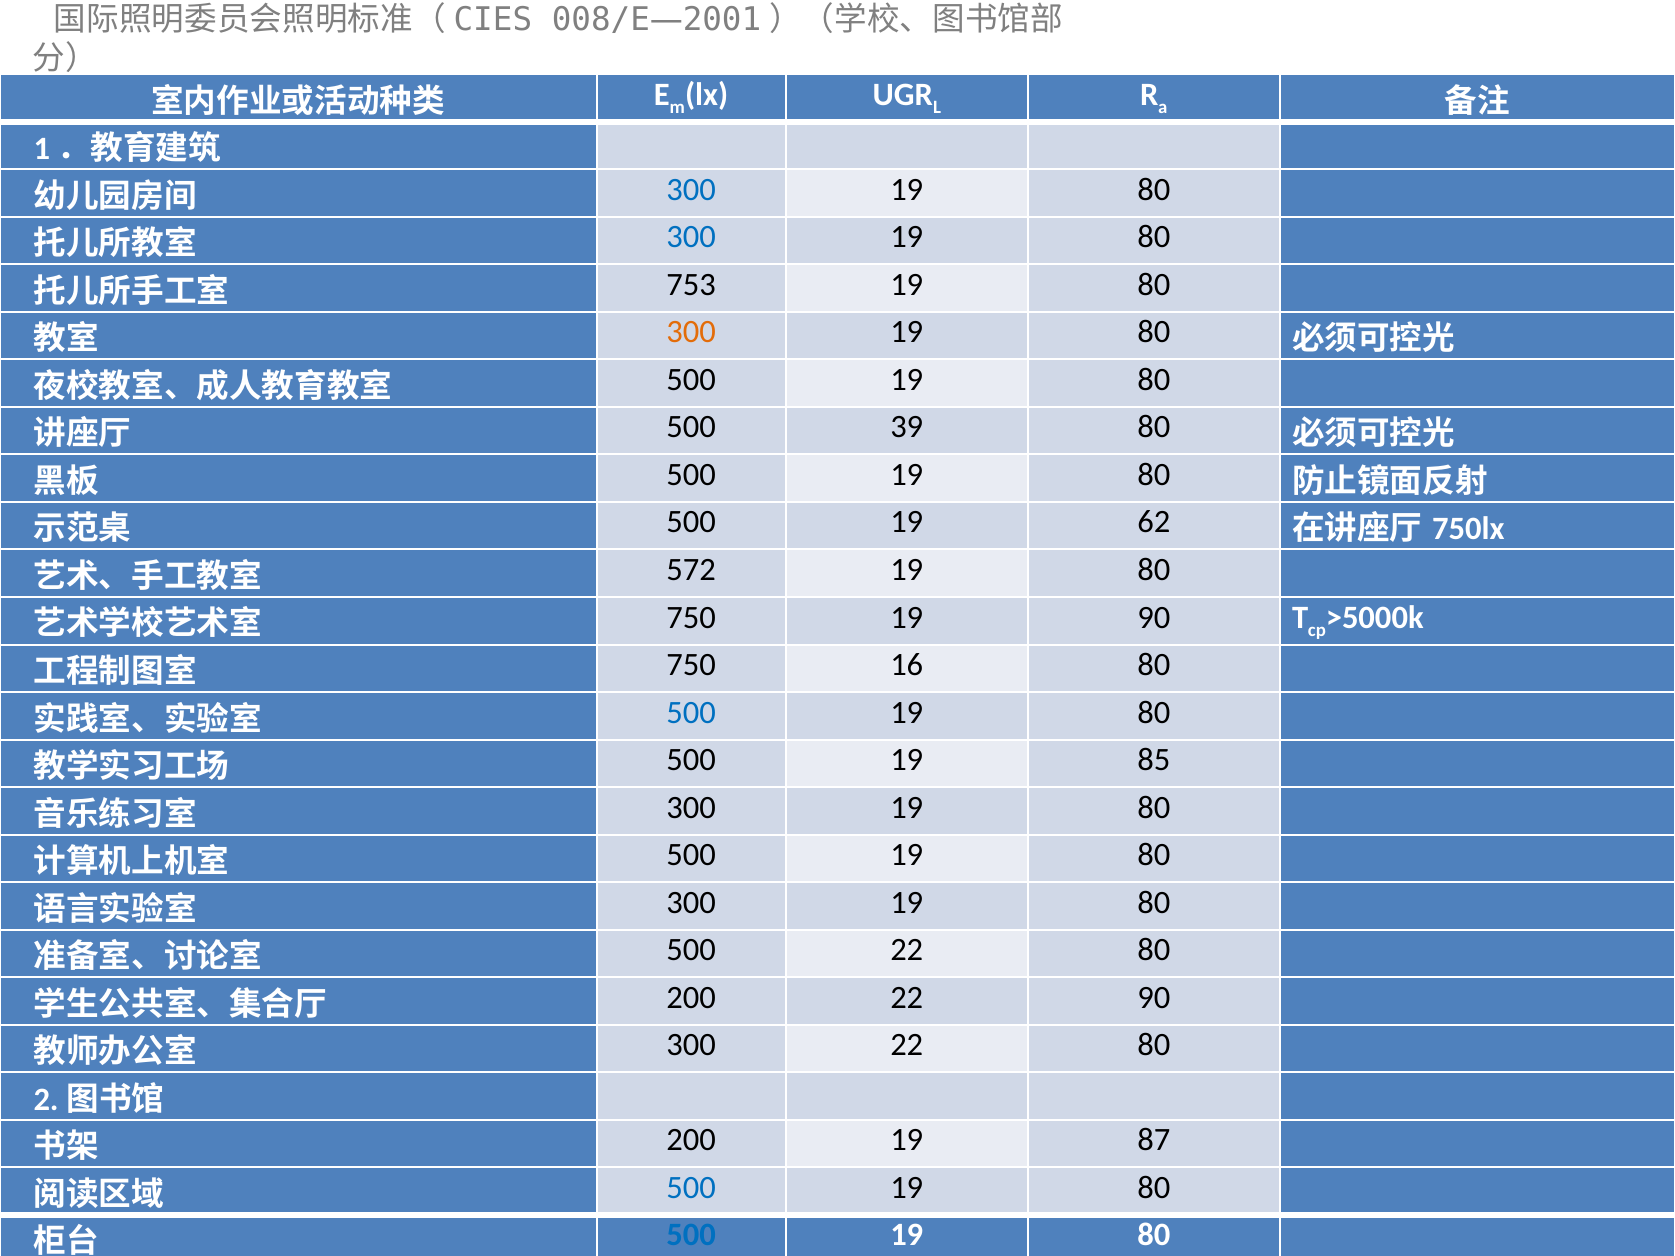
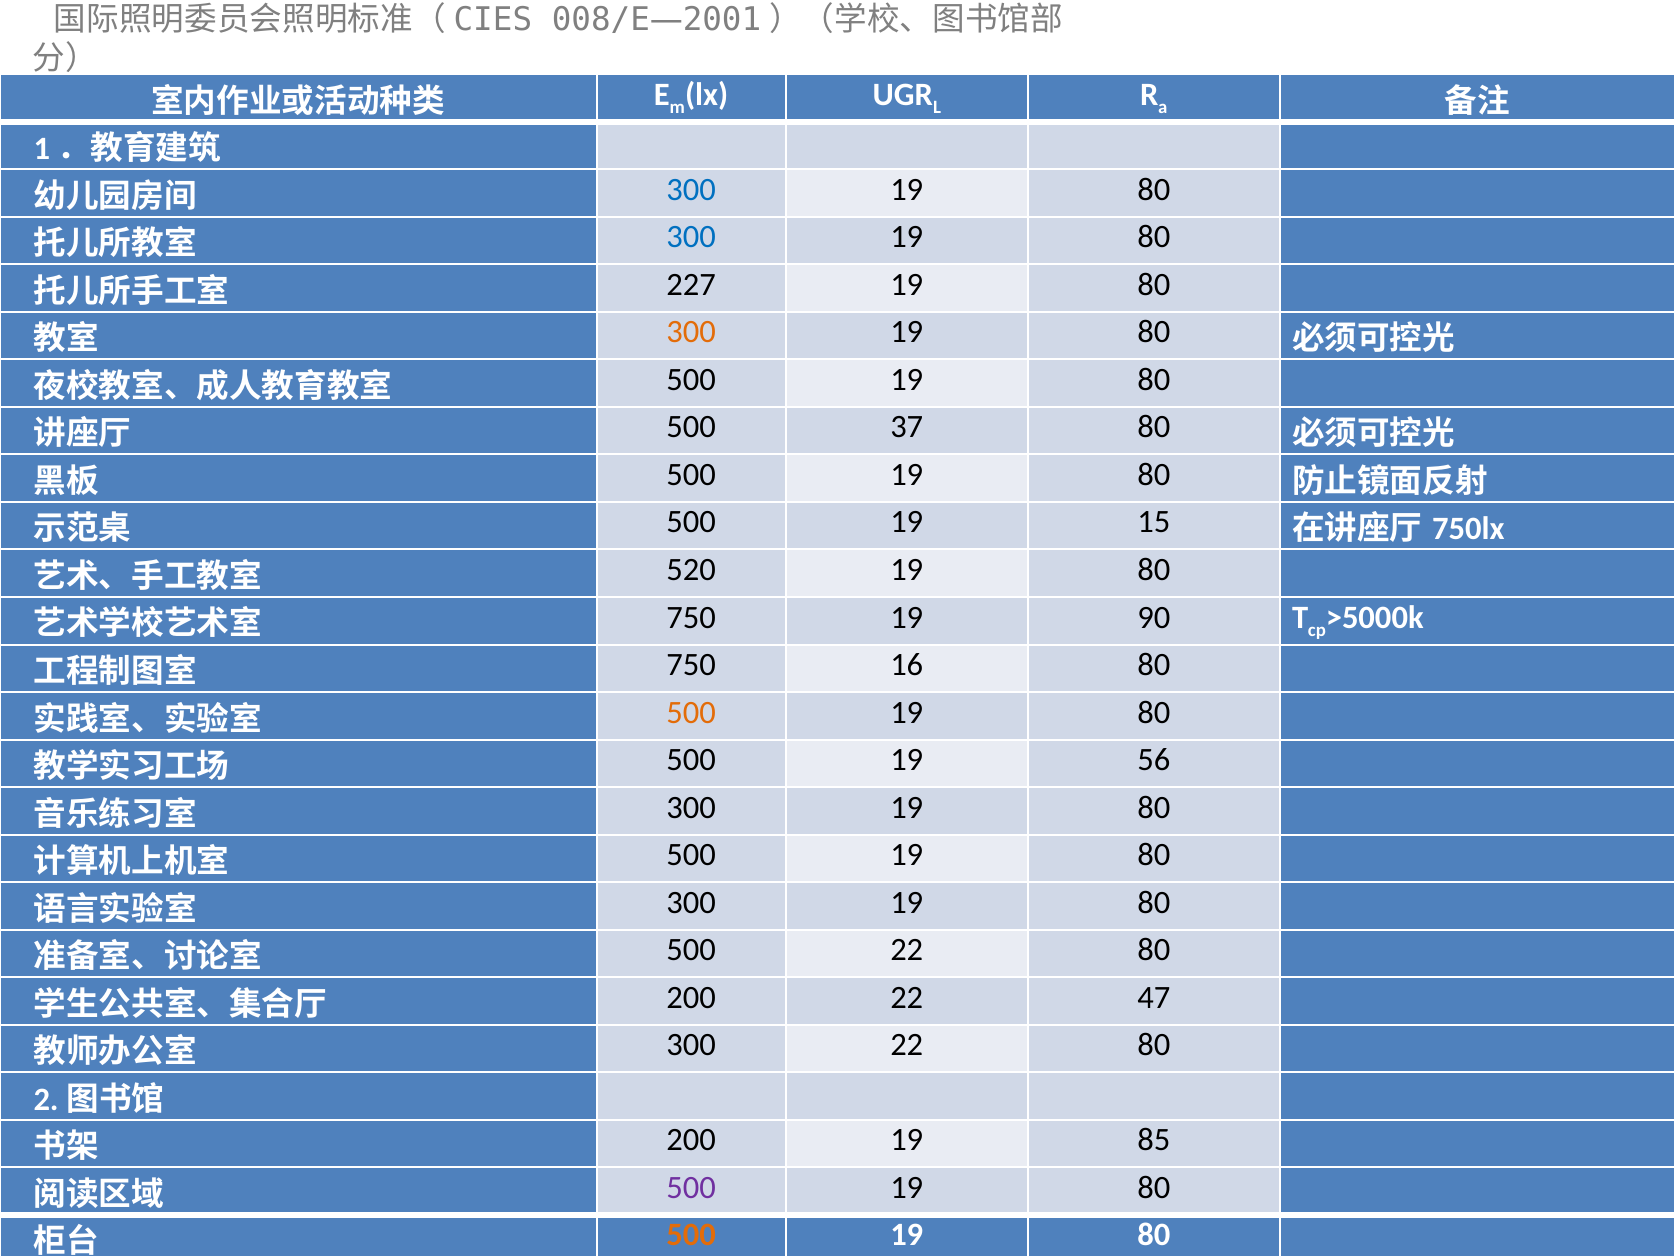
753: 753 -> 227 (691, 285)
39: 39 -> 37 (907, 427)
62: 62 -> 15 (1154, 522)
572: 572 -> 520 (691, 570)
500 colour: blue -> orange (691, 712)
85: 85 -> 56 (1154, 760)
22 90: 90 -> 47 (1154, 998)
87: 87 -> 85 (1154, 1140)
500 colour: blue -> purple (691, 1188)
500 colour: blue -> orange (691, 1235)
